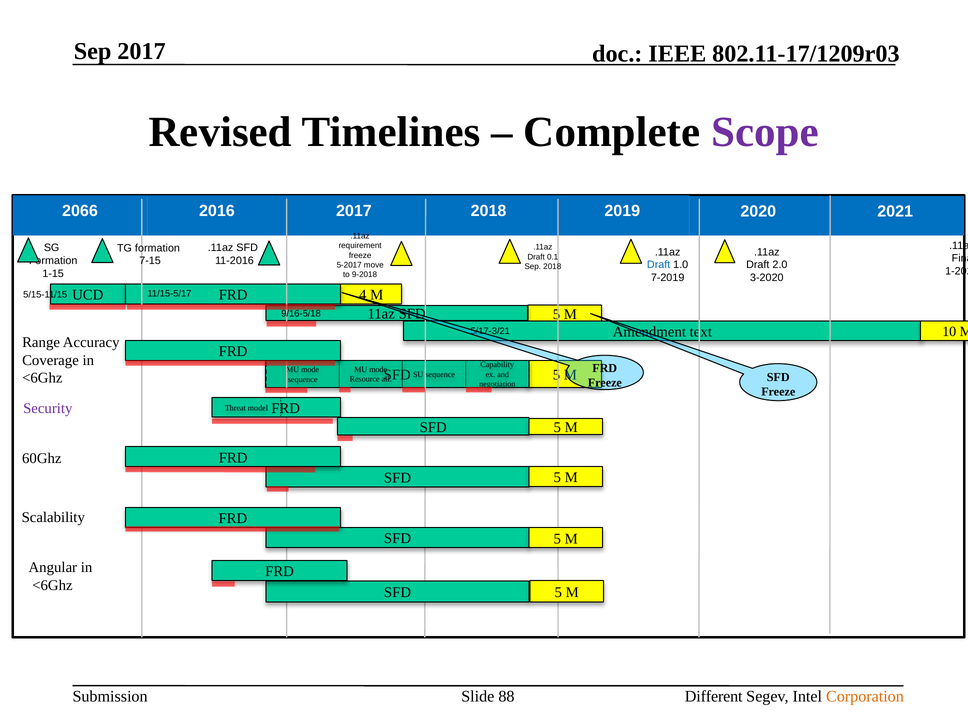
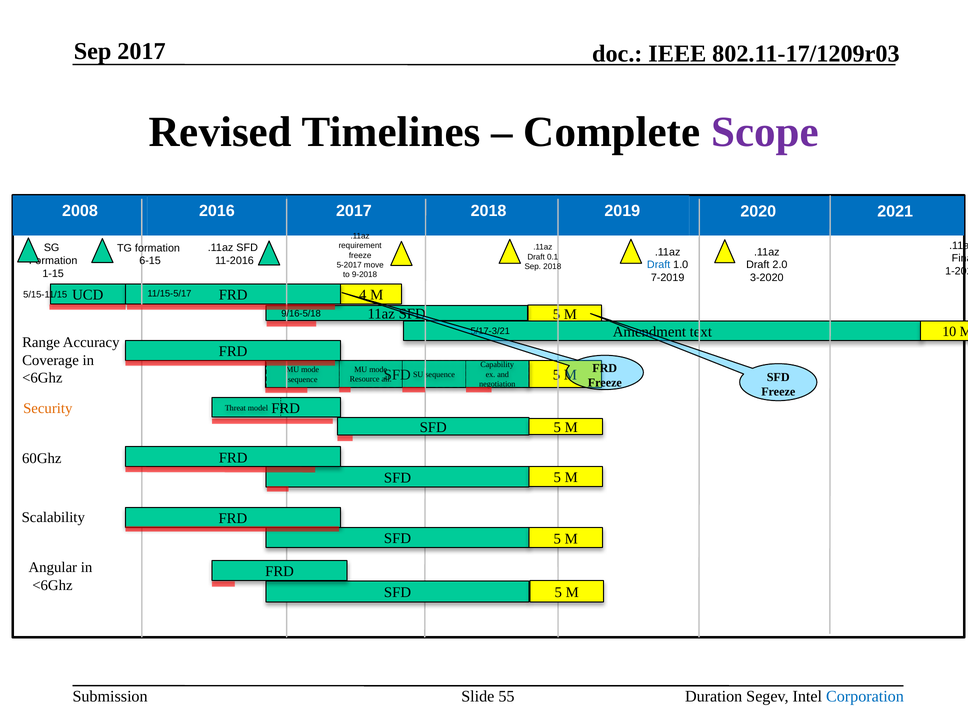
2066: 2066 -> 2008 (80, 211)
7-15: 7-15 -> 6-15 (150, 261)
Security colour: purple -> orange (48, 408)
88: 88 -> 55 (506, 696)
Different: Different -> Duration (714, 696)
Corporation colour: orange -> blue (865, 696)
